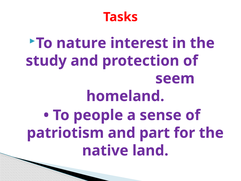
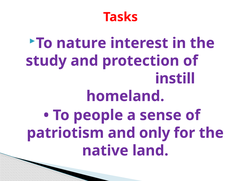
seem: seem -> instill (175, 78)
part: part -> only (155, 133)
